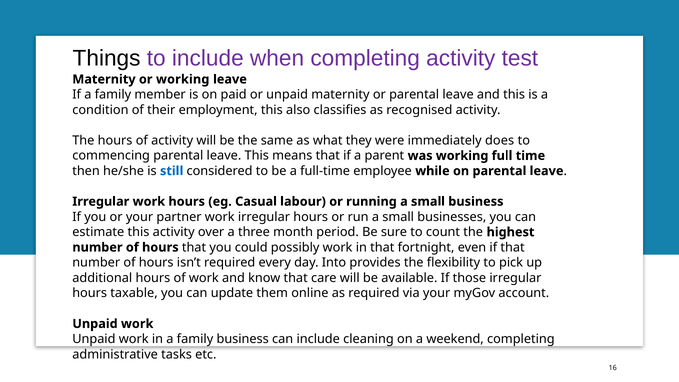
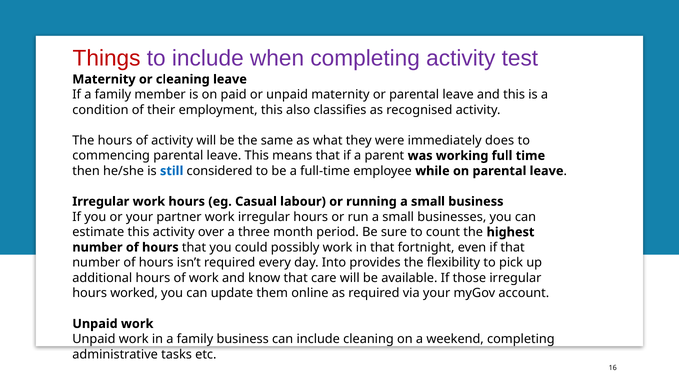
Things colour: black -> red (107, 58)
or working: working -> cleaning (183, 79)
taxable: taxable -> worked (134, 293)
